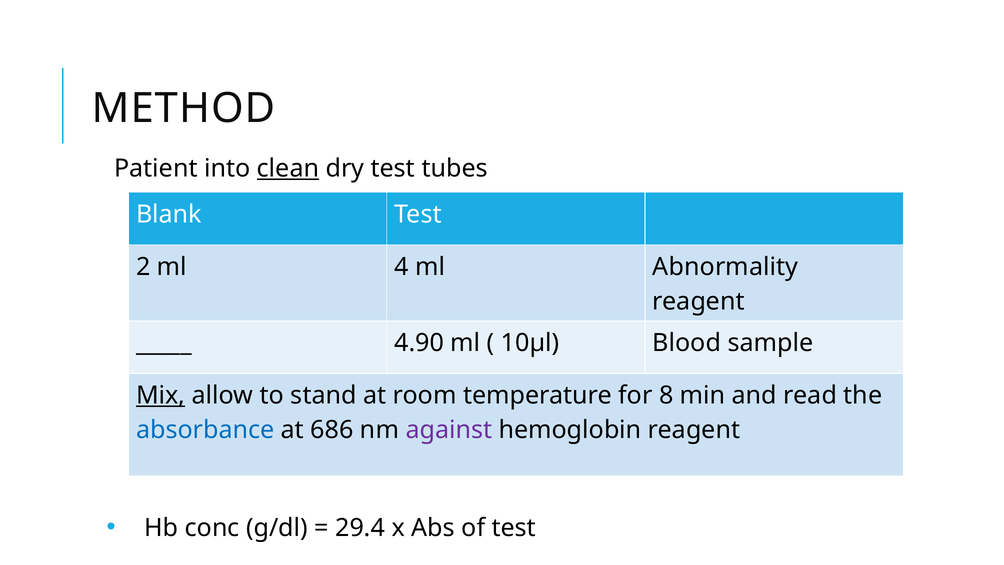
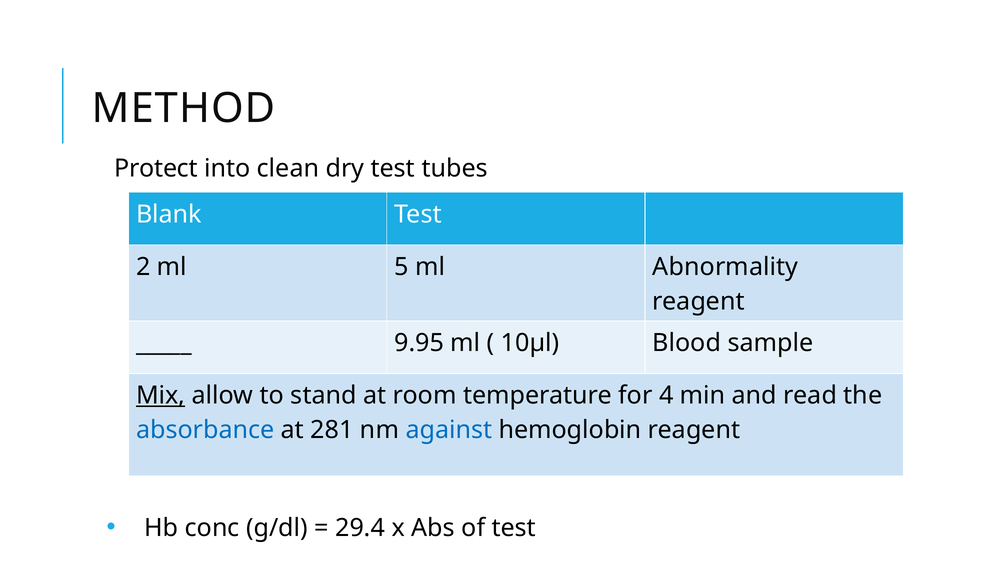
Patient: Patient -> Protect (156, 168)
clean underline: present -> none (288, 168)
4: 4 -> 5 (401, 267)
4.90: 4.90 -> 9.95 (419, 343)
8: 8 -> 4 (666, 395)
686: 686 -> 281 (332, 430)
against colour: purple -> blue (449, 430)
